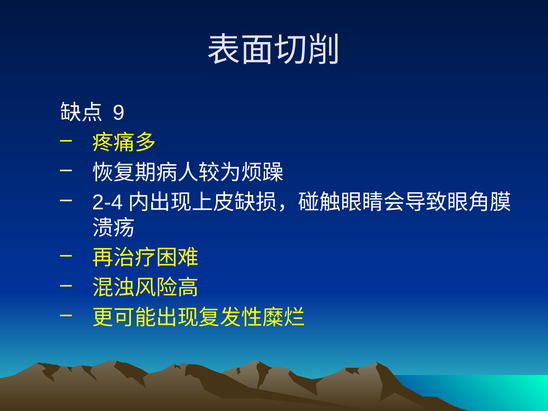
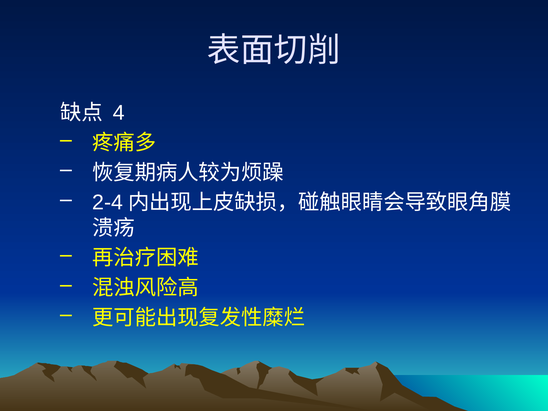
9: 9 -> 4 (119, 113)
